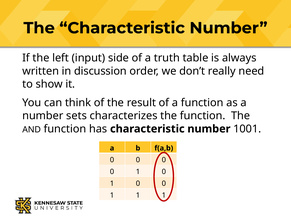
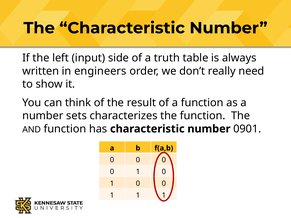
discussion: discussion -> engineers (100, 71)
1001: 1001 -> 0901 (247, 129)
